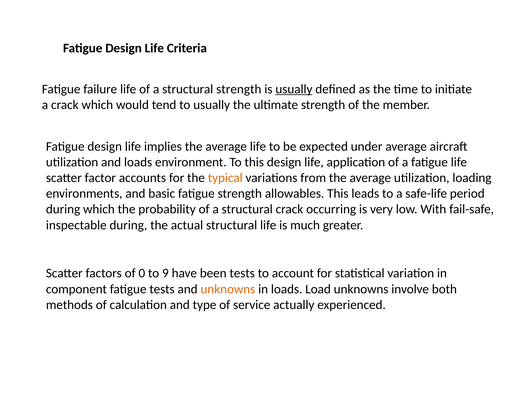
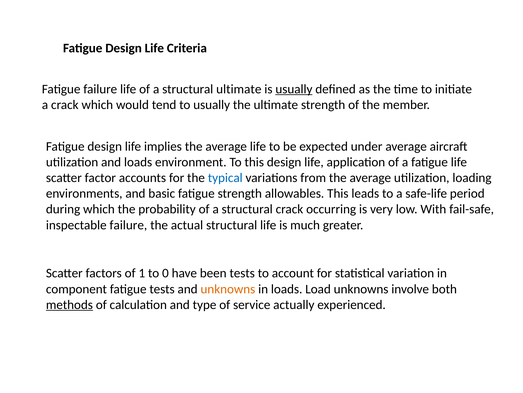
structural strength: strength -> ultimate (239, 89)
typical colour: orange -> blue (225, 178)
inspectable during: during -> failure (128, 225)
0: 0 -> 1 (142, 273)
9: 9 -> 0 (165, 273)
methods underline: none -> present (69, 304)
